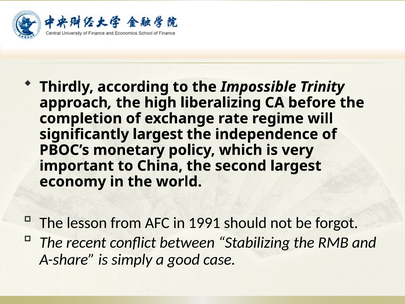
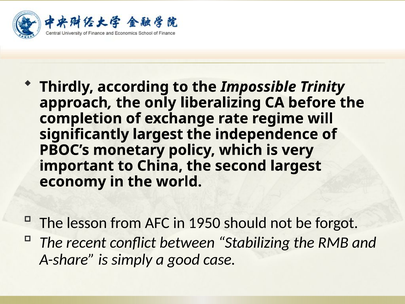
high: high -> only (160, 103)
1991: 1991 -> 1950 (204, 223)
